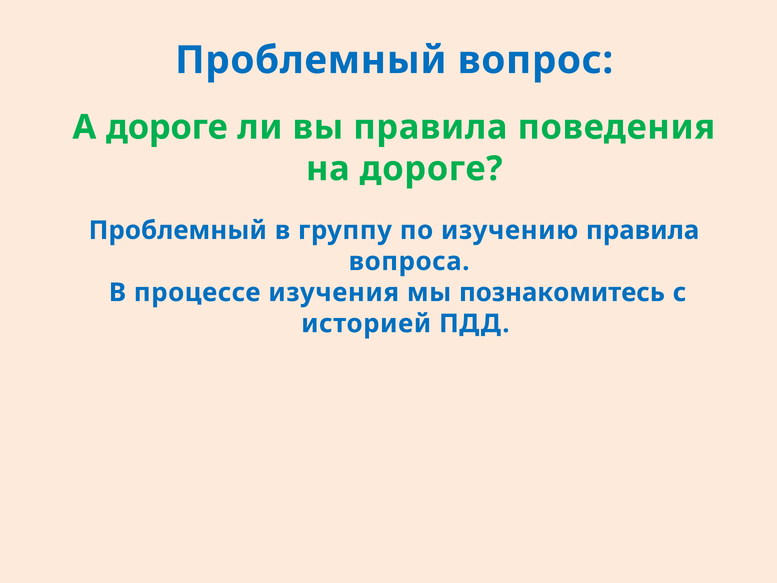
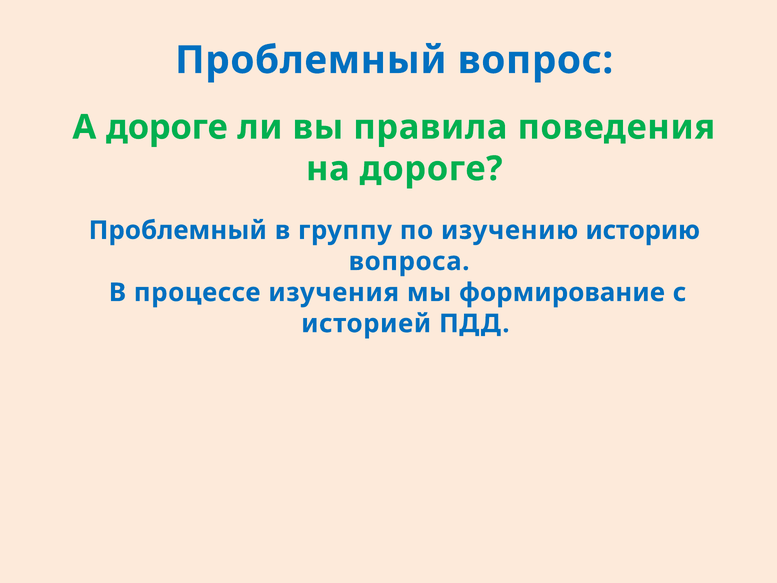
изучению правила: правила -> историю (643, 230)
познакомитесь: познакомитесь -> формирование (562, 292)
